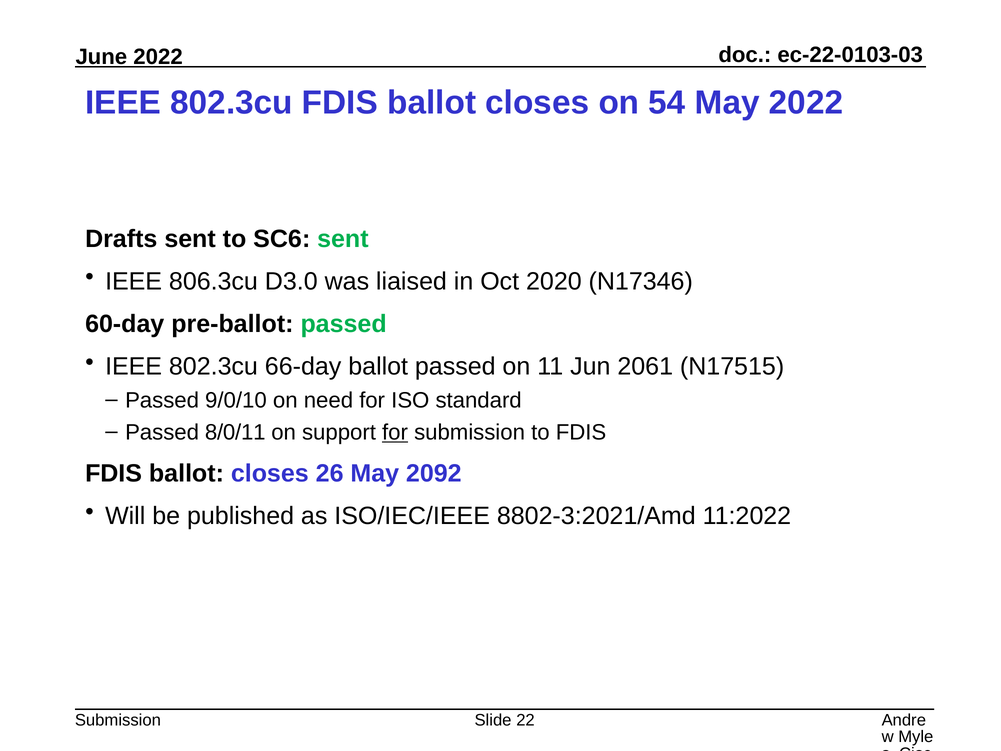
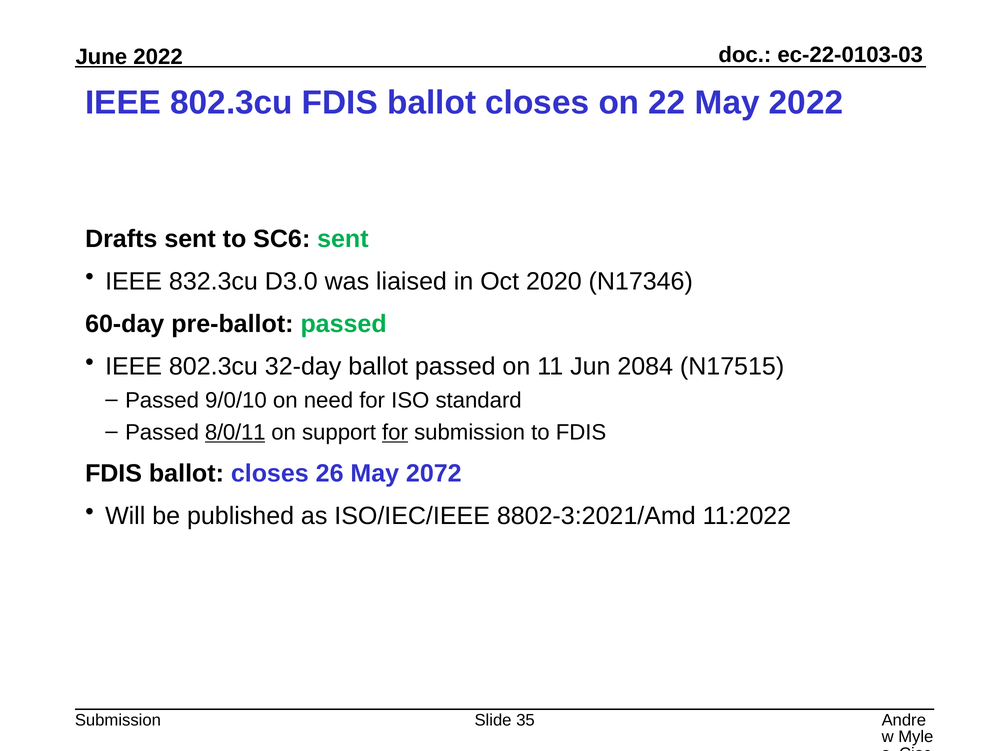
54: 54 -> 22 (667, 102)
806.3cu: 806.3cu -> 832.3cu (213, 281)
66-day: 66-day -> 32-day (303, 366)
2061: 2061 -> 2084 (645, 366)
8/0/11 underline: none -> present (235, 432)
2092: 2092 -> 2072 (434, 473)
22: 22 -> 35 (526, 720)
